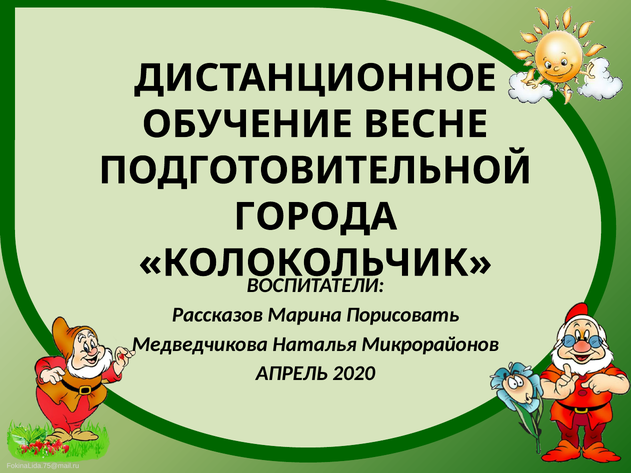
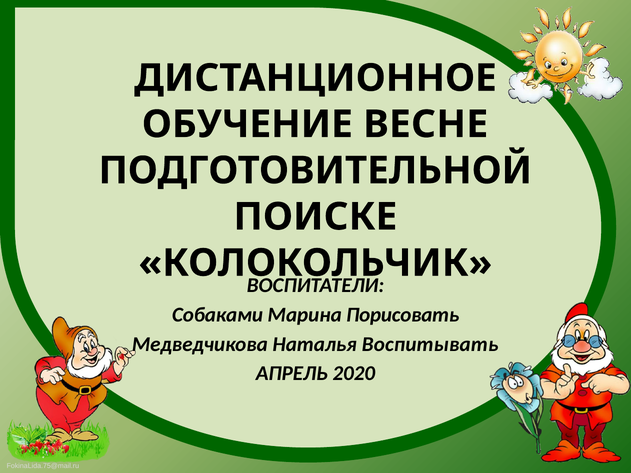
ГОРОДА: ГОРОДА -> ПОИСКЕ (315, 217)
Рассказов: Рассказов -> Собаками (218, 315)
Микрорайонов: Микрорайонов -> Воспитывать (430, 344)
